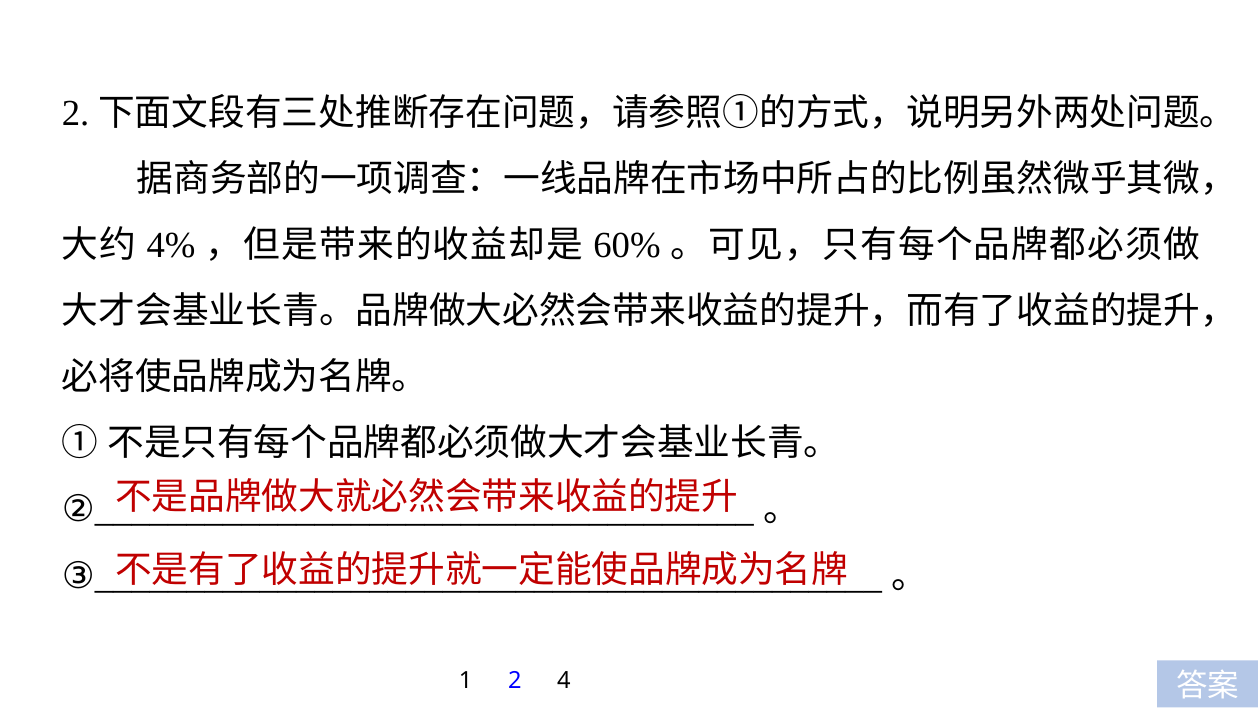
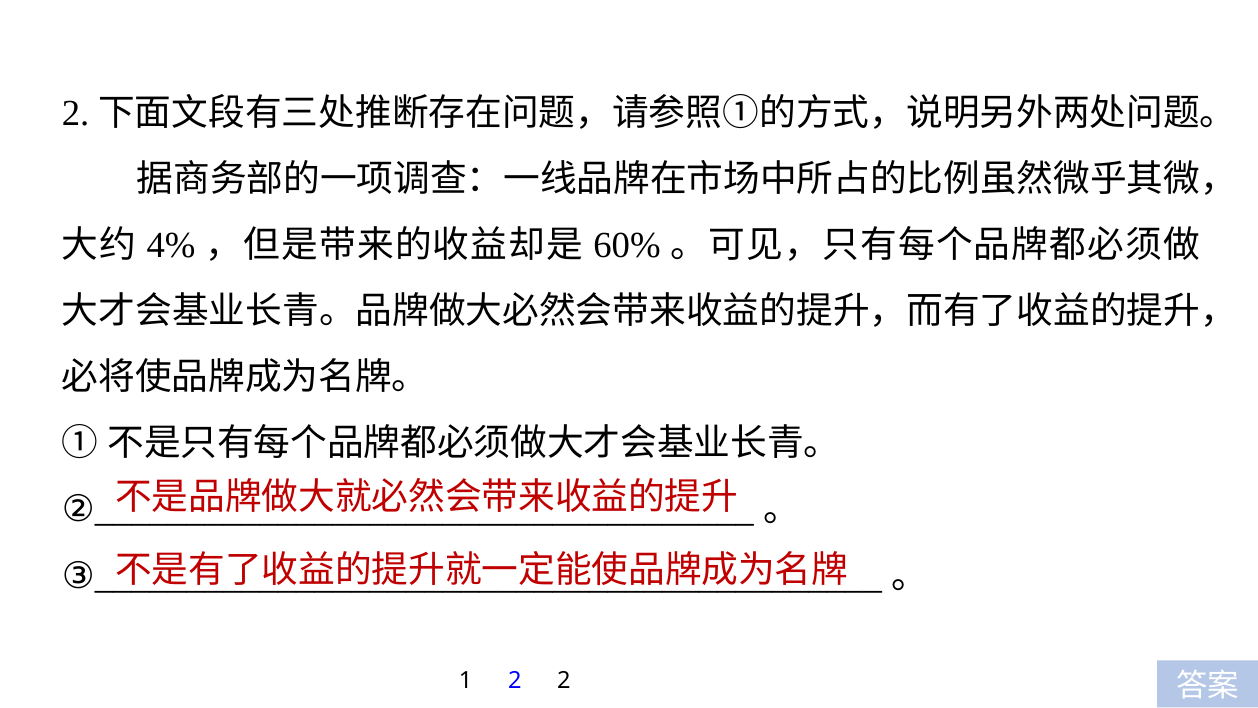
2 4: 4 -> 2 (564, 680)
